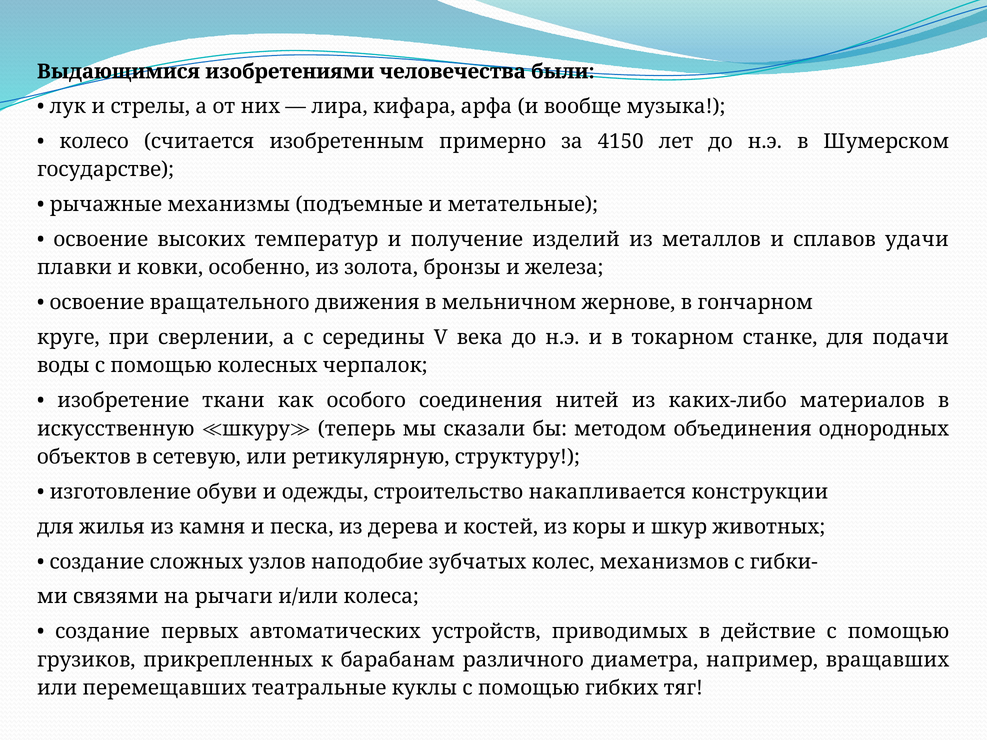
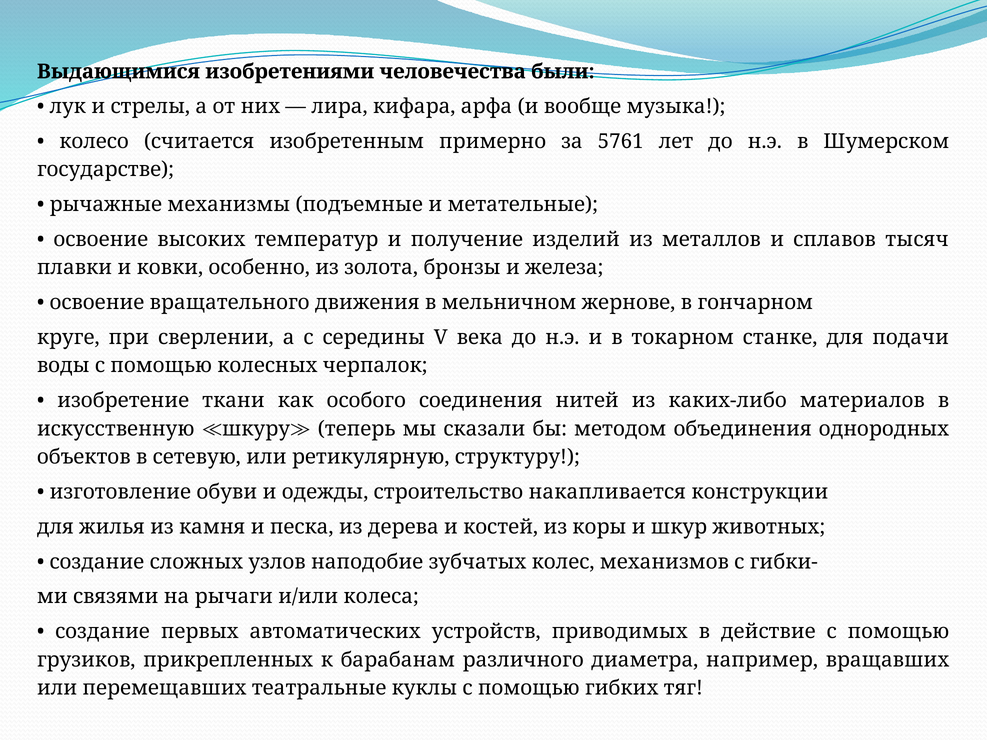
4150: 4150 -> 5761 (621, 141)
удачи: удачи -> тысяч (917, 240)
